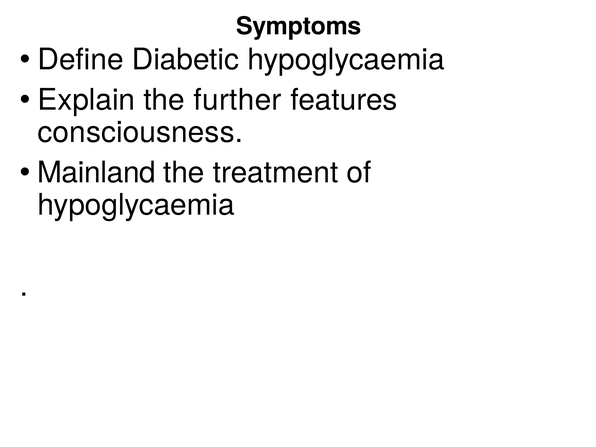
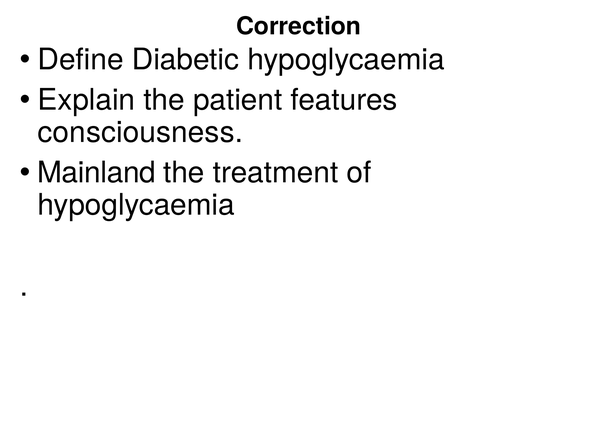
Symptoms: Symptoms -> Correction (299, 26)
further: further -> patient (238, 100)
